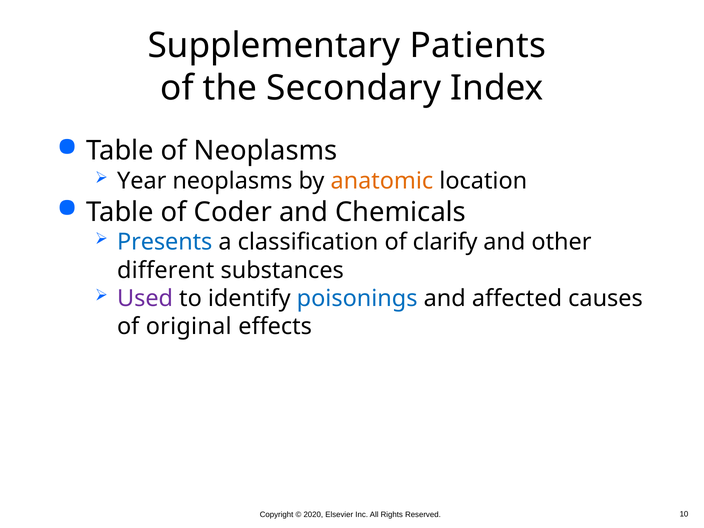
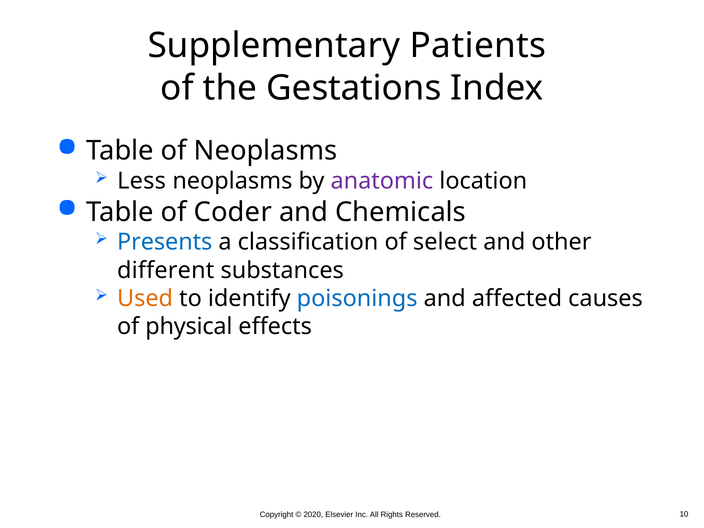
Secondary: Secondary -> Gestations (354, 88)
Year: Year -> Less (142, 181)
anatomic colour: orange -> purple (382, 181)
clarify: clarify -> select (445, 242)
Used colour: purple -> orange (145, 299)
original: original -> physical (189, 327)
